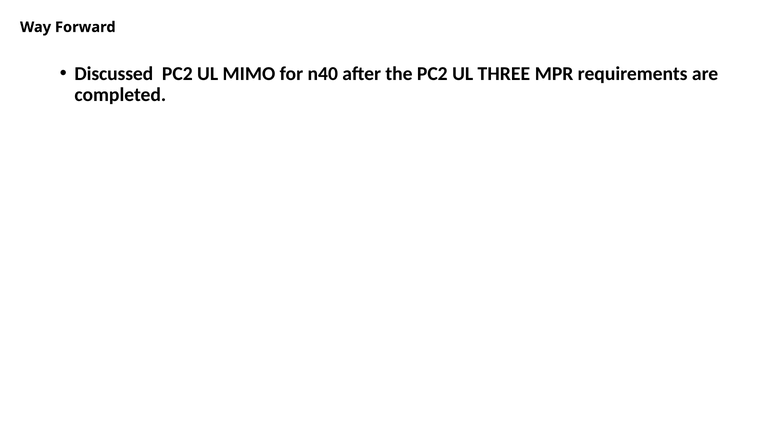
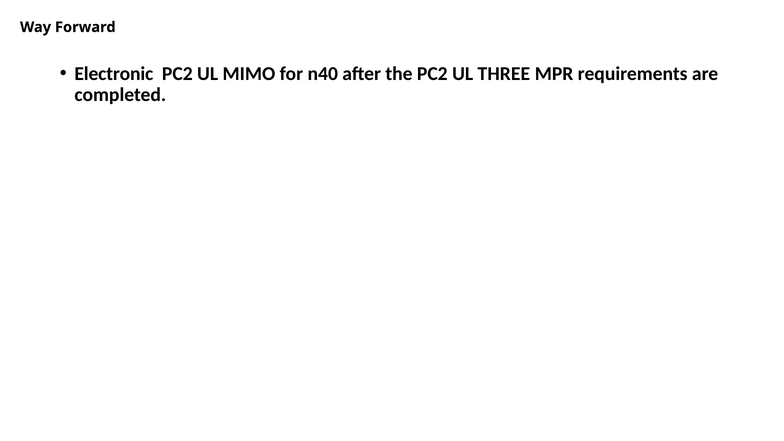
Discussed: Discussed -> Electronic (114, 74)
